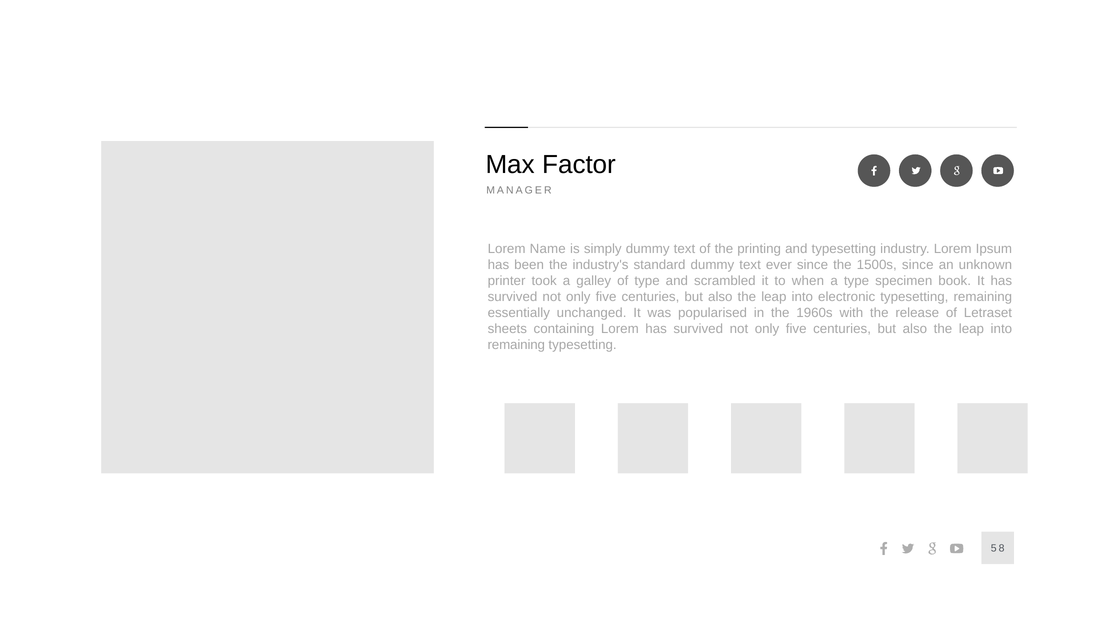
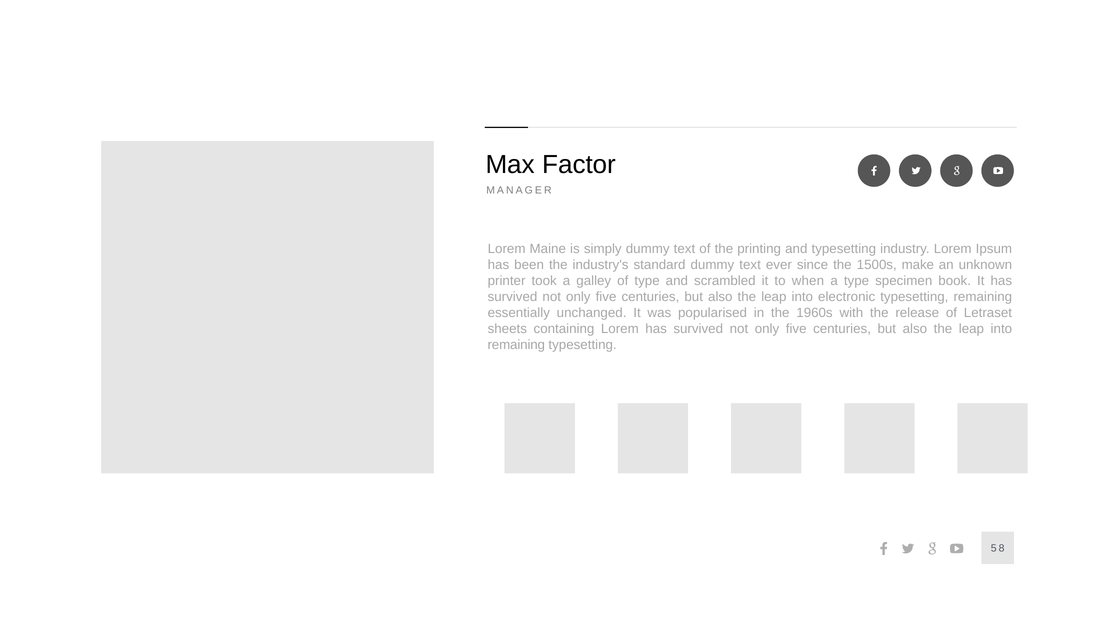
Name: Name -> Maine (548, 249)
1500s since: since -> make (918, 265)
